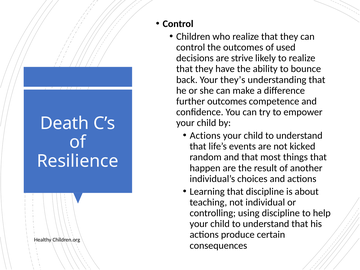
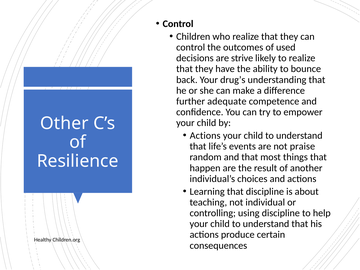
they’s: they’s -> drug’s (233, 80)
further outcomes: outcomes -> adequate (227, 101)
Death: Death -> Other (64, 123)
kicked: kicked -> praise (302, 146)
